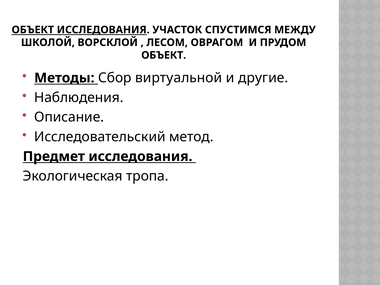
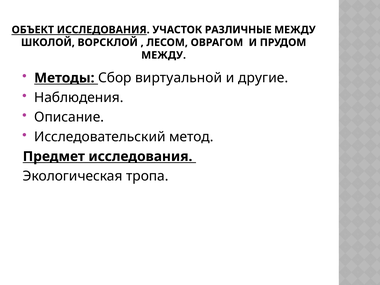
СПУСТИМСЯ: СПУСТИМСЯ -> РАЗЛИЧНЫЕ (238, 30)
ОБЪЕКТ: ОБЪЕКТ -> МЕЖДУ (164, 55)
